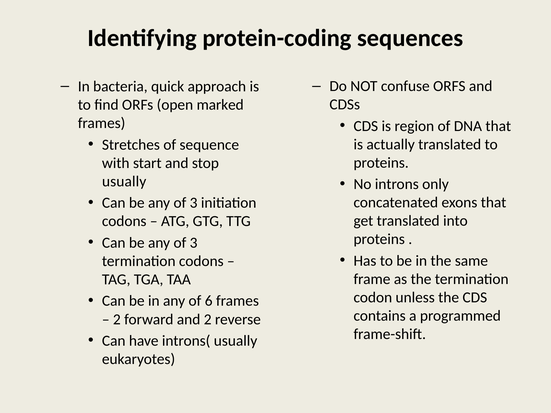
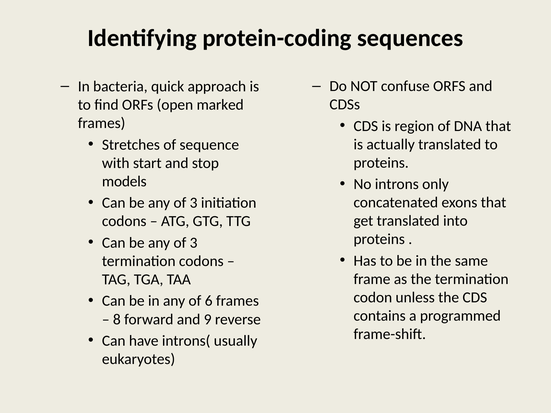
usually: usually -> models (124, 182)
2: 2 -> 8 (117, 319)
and 2: 2 -> 9 (208, 319)
